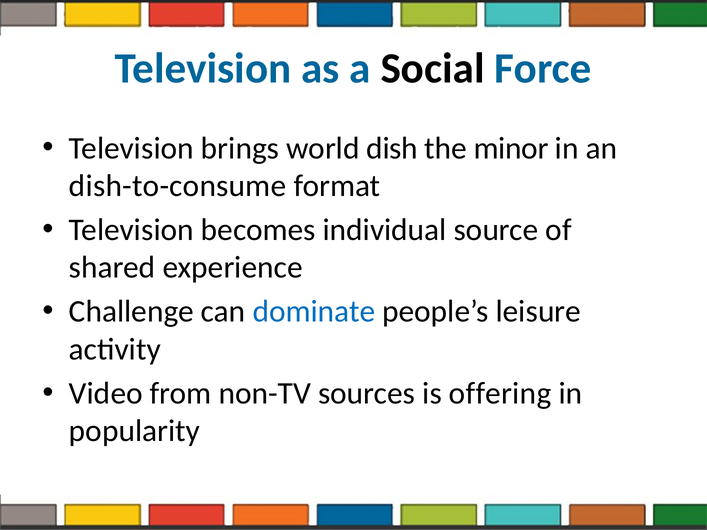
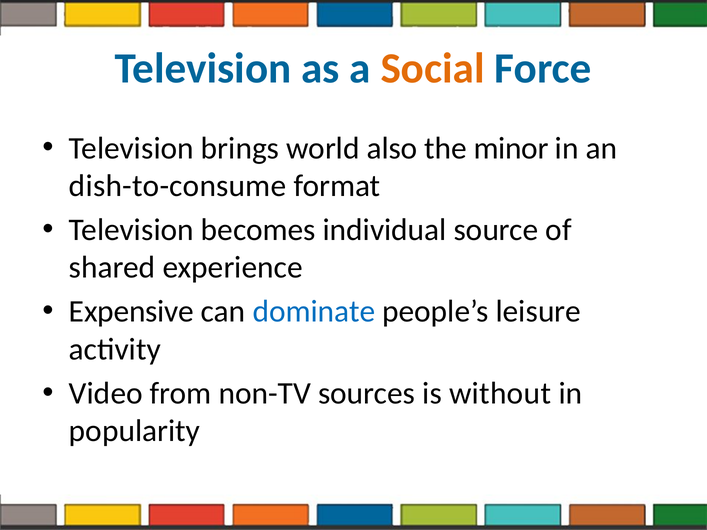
Social colour: black -> orange (433, 68)
dish: dish -> also (392, 148)
Challenge: Challenge -> Expensive (131, 312)
offering: offering -> without (500, 393)
